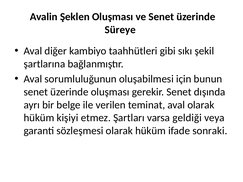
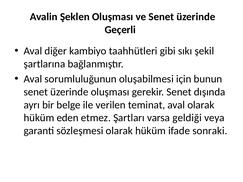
Süreye: Süreye -> Geçerli (120, 30)
kişiyi: kişiyi -> eden (68, 118)
